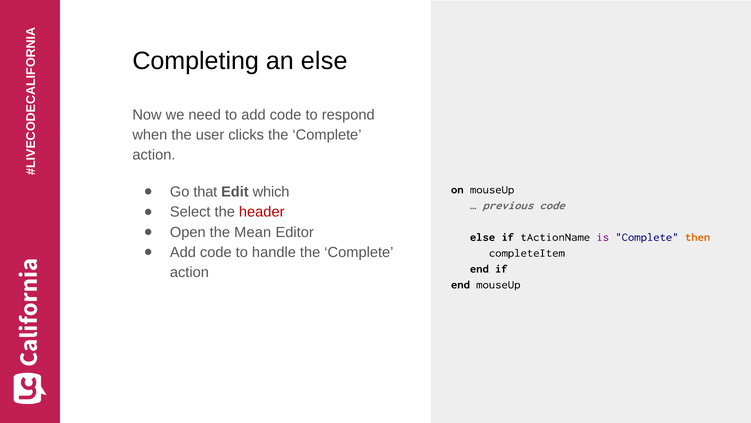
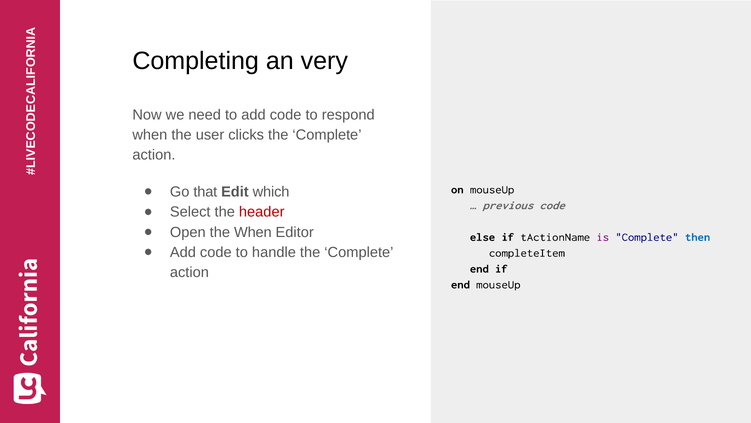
an else: else -> very (324, 61)
the Mean: Mean -> When (253, 232)
then colour: orange -> blue (698, 237)
